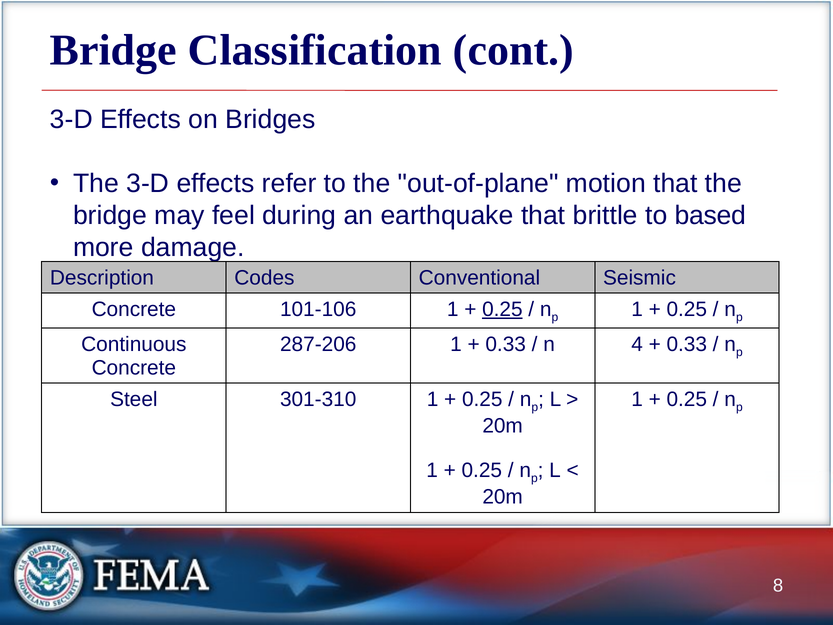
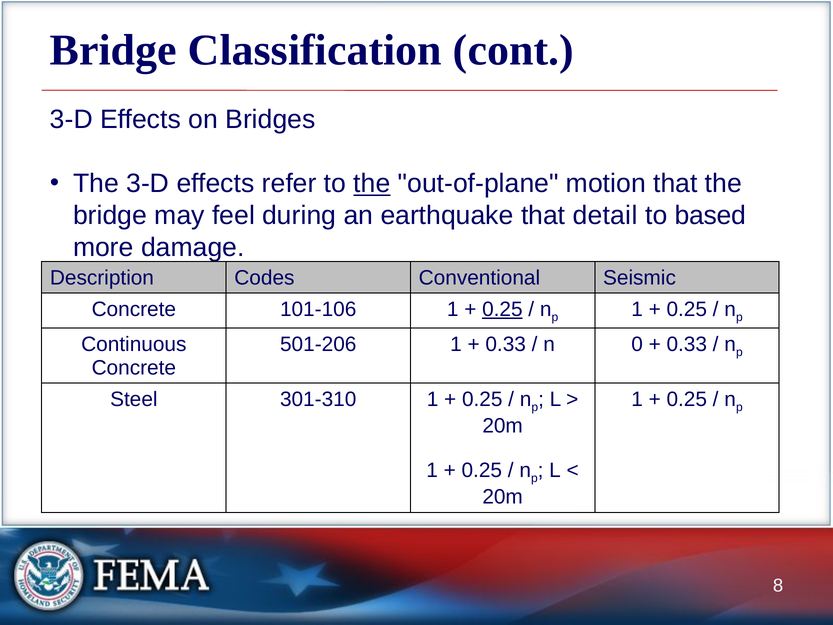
the underline: none -> present (372, 184)
brittle: brittle -> detail (605, 216)
287-206: 287-206 -> 501-206 (318, 344)
4: 4 -> 0 (637, 344)
